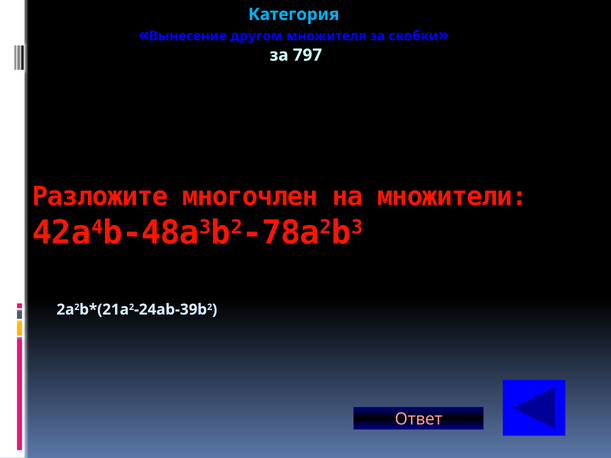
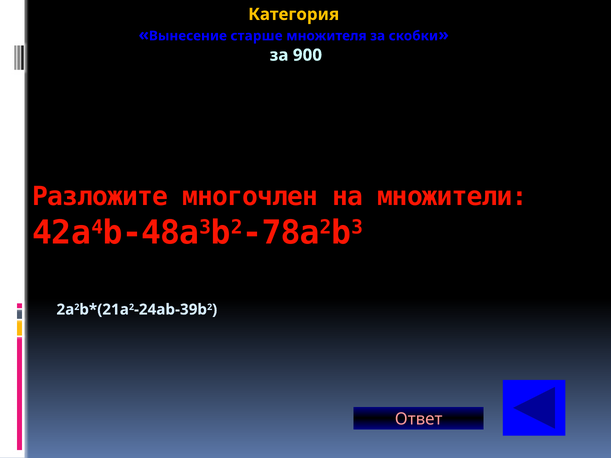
Категория colour: light blue -> yellow (294, 14)
другом: другом -> старше (256, 36)
797: 797 -> 900 (307, 55)
